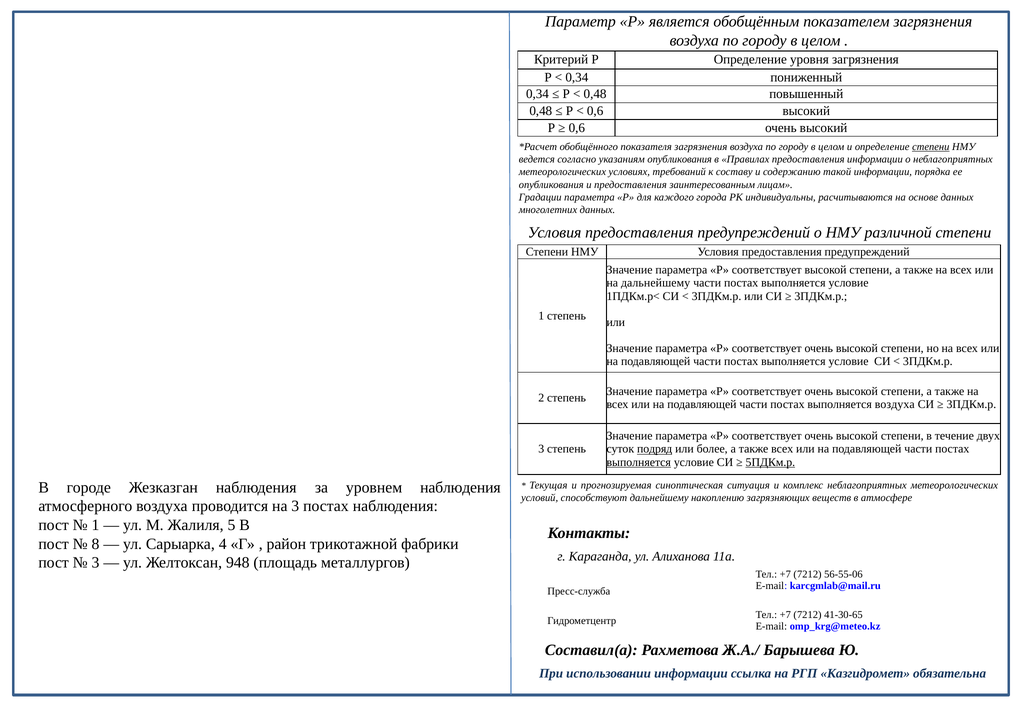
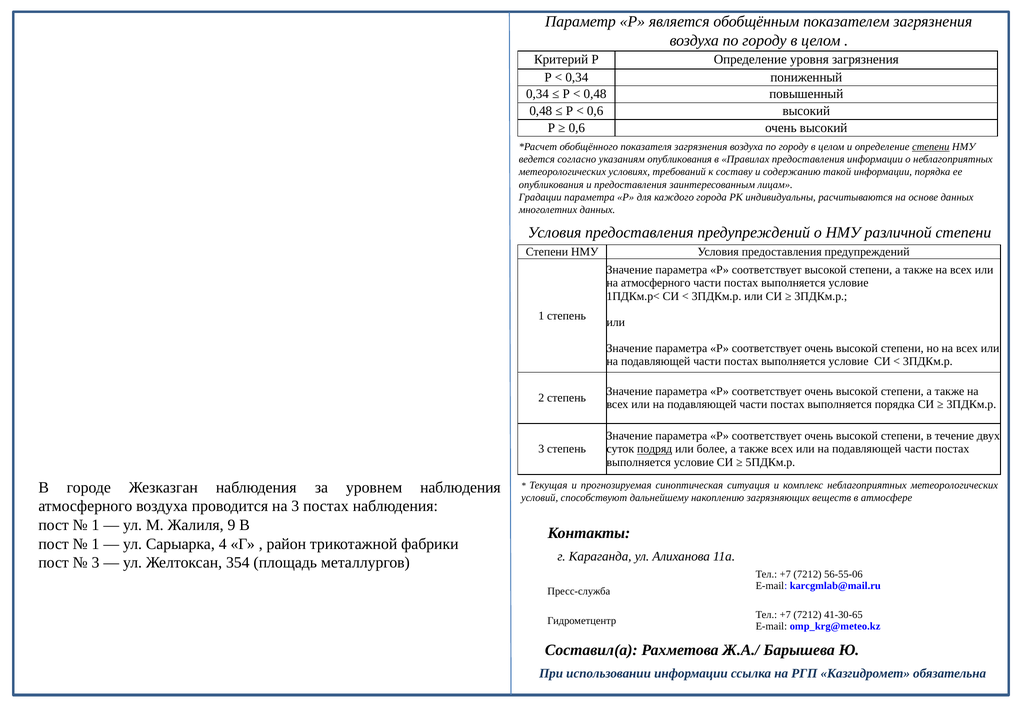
на дальнейшему: дальнейшему -> атмосферного (656, 283)
выполняется воздуха: воздуха -> порядка (895, 405)
выполняется underline: present -> none (639, 463)
5ПДКм.р underline: present -> none (770, 463)
5: 5 -> 9 (231, 525)
8: 8 -> 1 (96, 544)
948: 948 -> 354 (238, 563)
